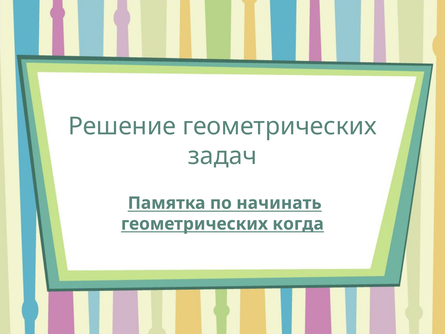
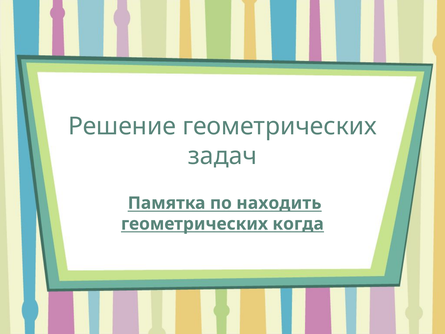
начинать: начинать -> находить (279, 203)
